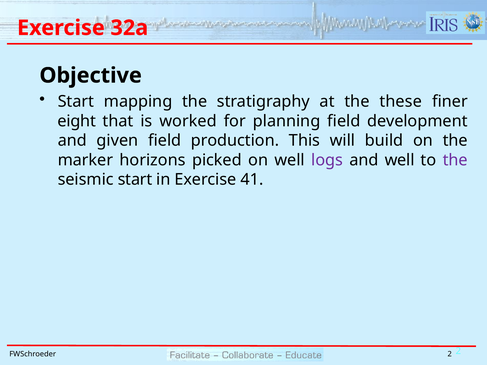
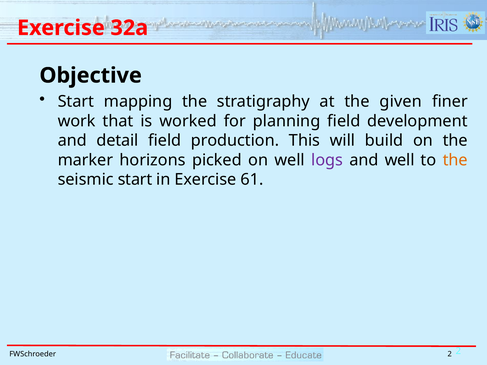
these: these -> given (401, 102)
eight: eight -> work (77, 121)
given: given -> detail (117, 141)
the colour: purple -> orange (455, 160)
41: 41 -> 61 (252, 180)
